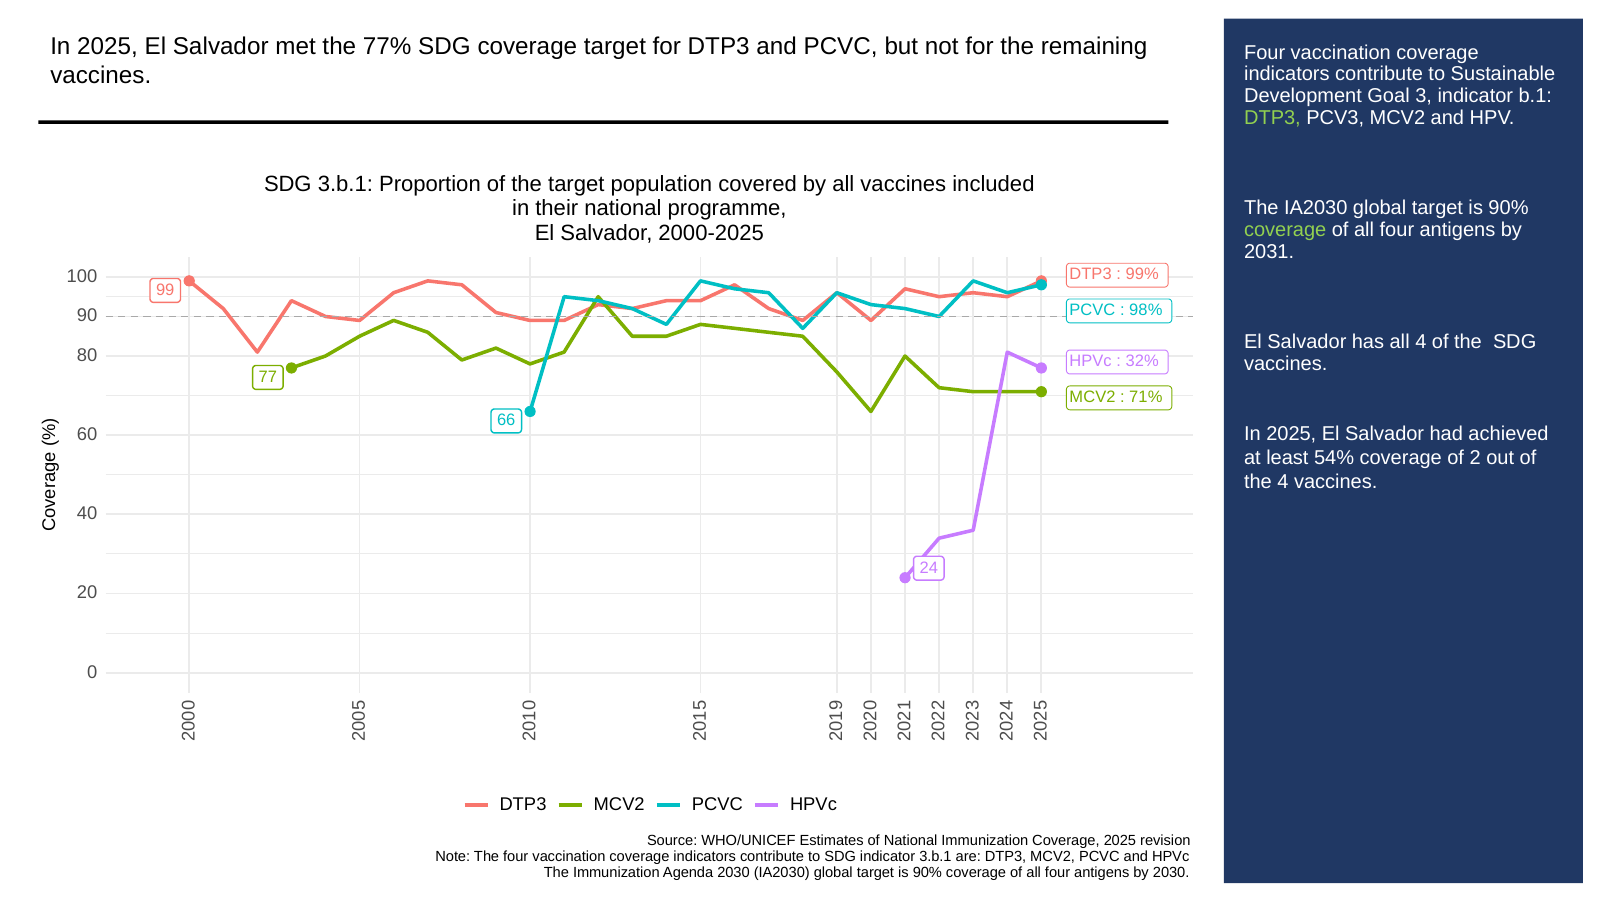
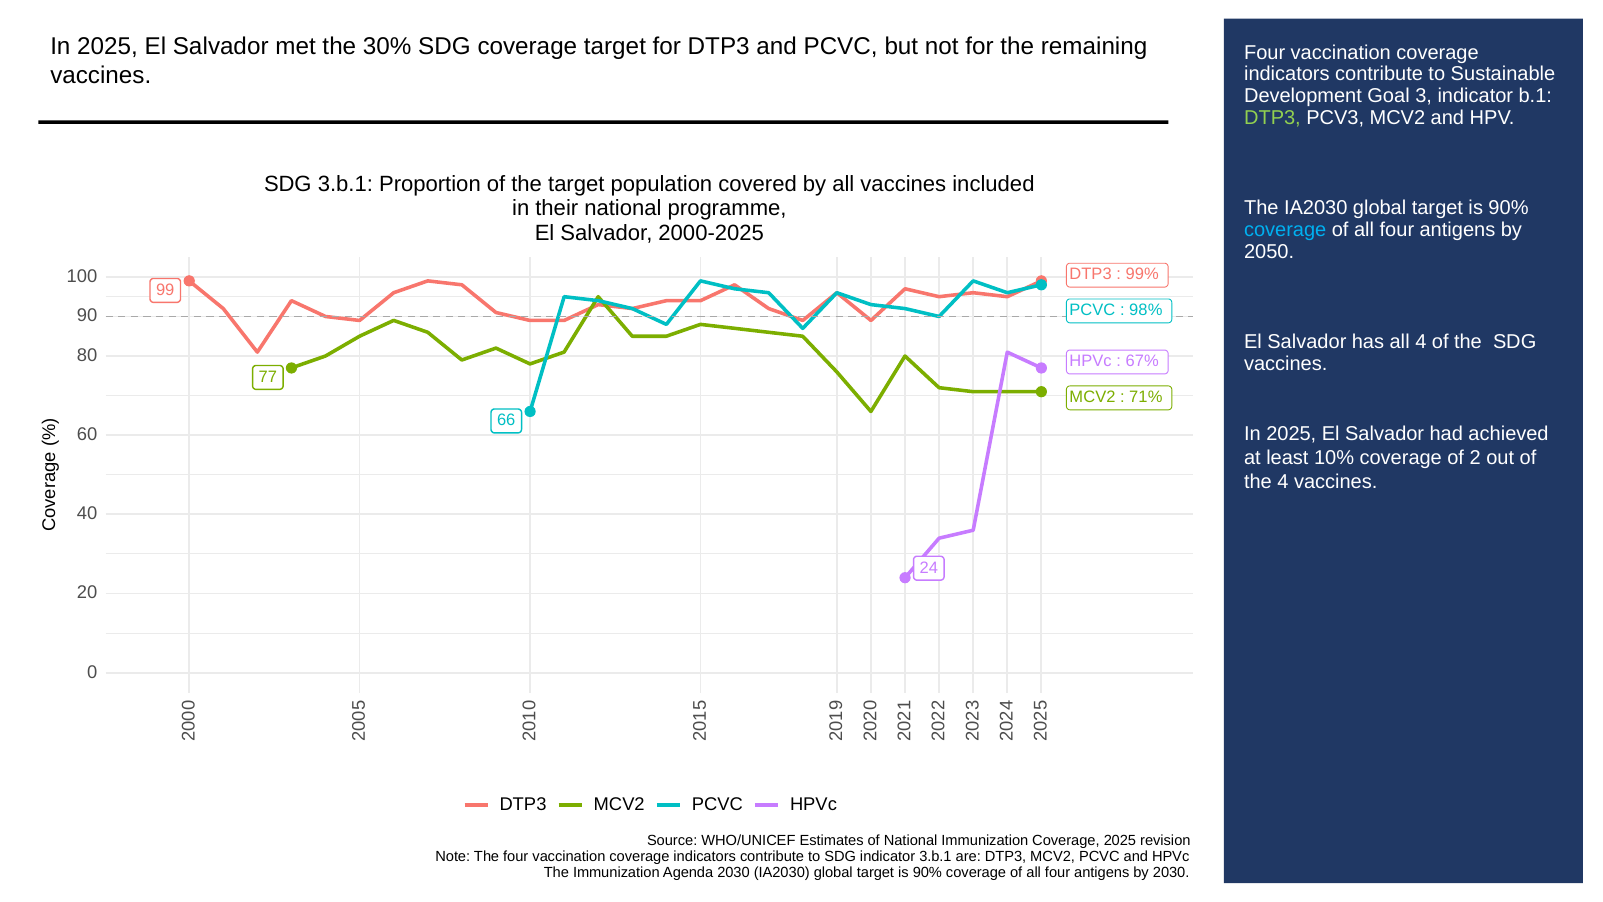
77%: 77% -> 30% (387, 46)
coverage colour: light green -> light blue (1285, 230)
2031: 2031 -> 2050 (1269, 251)
32%: 32% -> 67% (1142, 361)
54%: 54% -> 10% (1334, 457)
